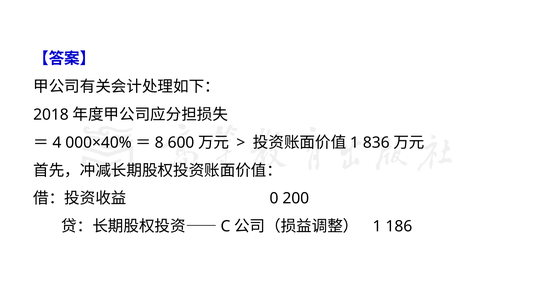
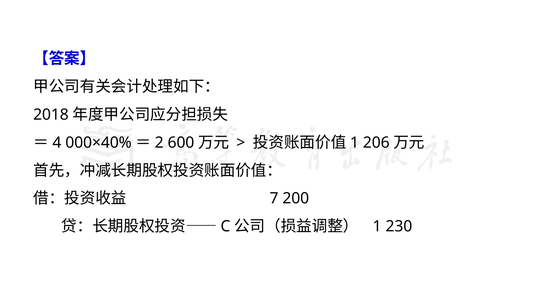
8: 8 -> 2 (159, 142)
836: 836 -> 206 (376, 142)
0: 0 -> 7 (274, 198)
186: 186 -> 230 (399, 226)
